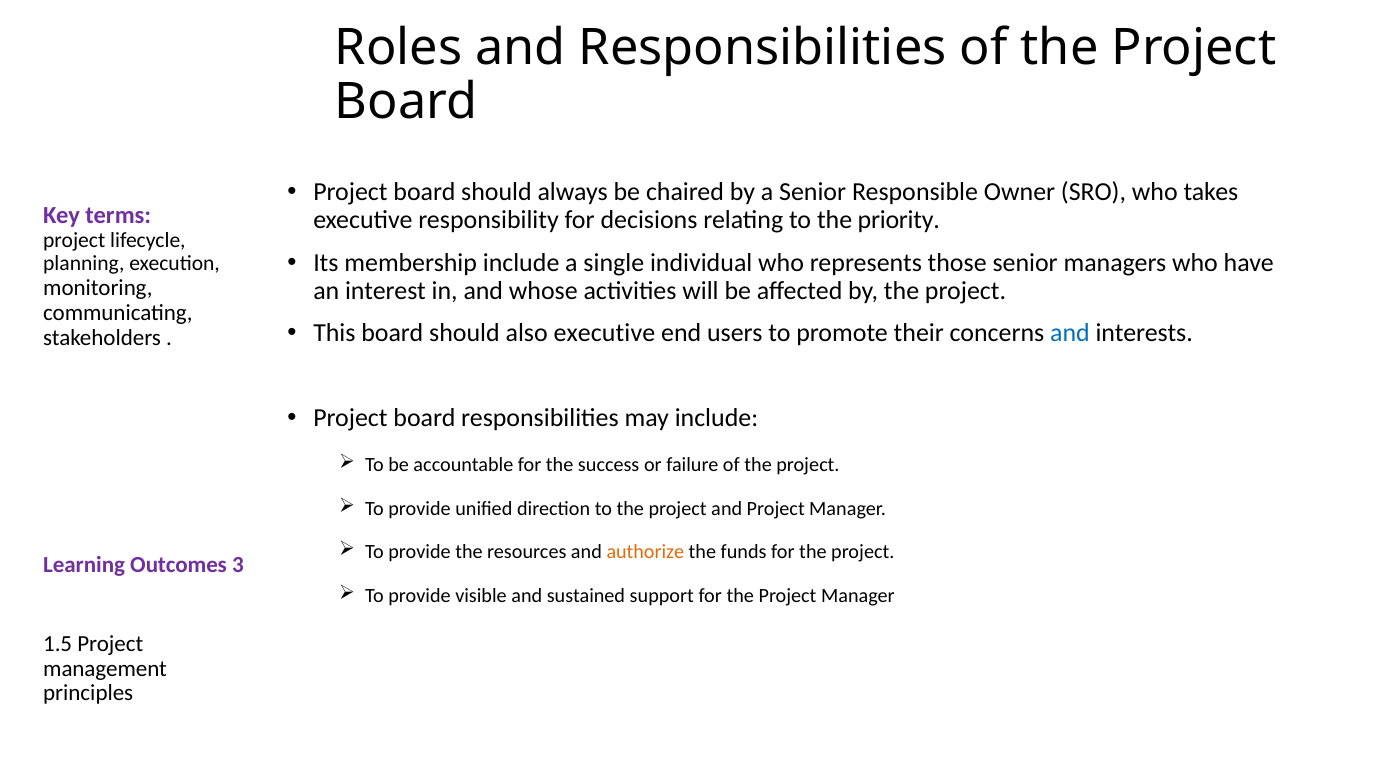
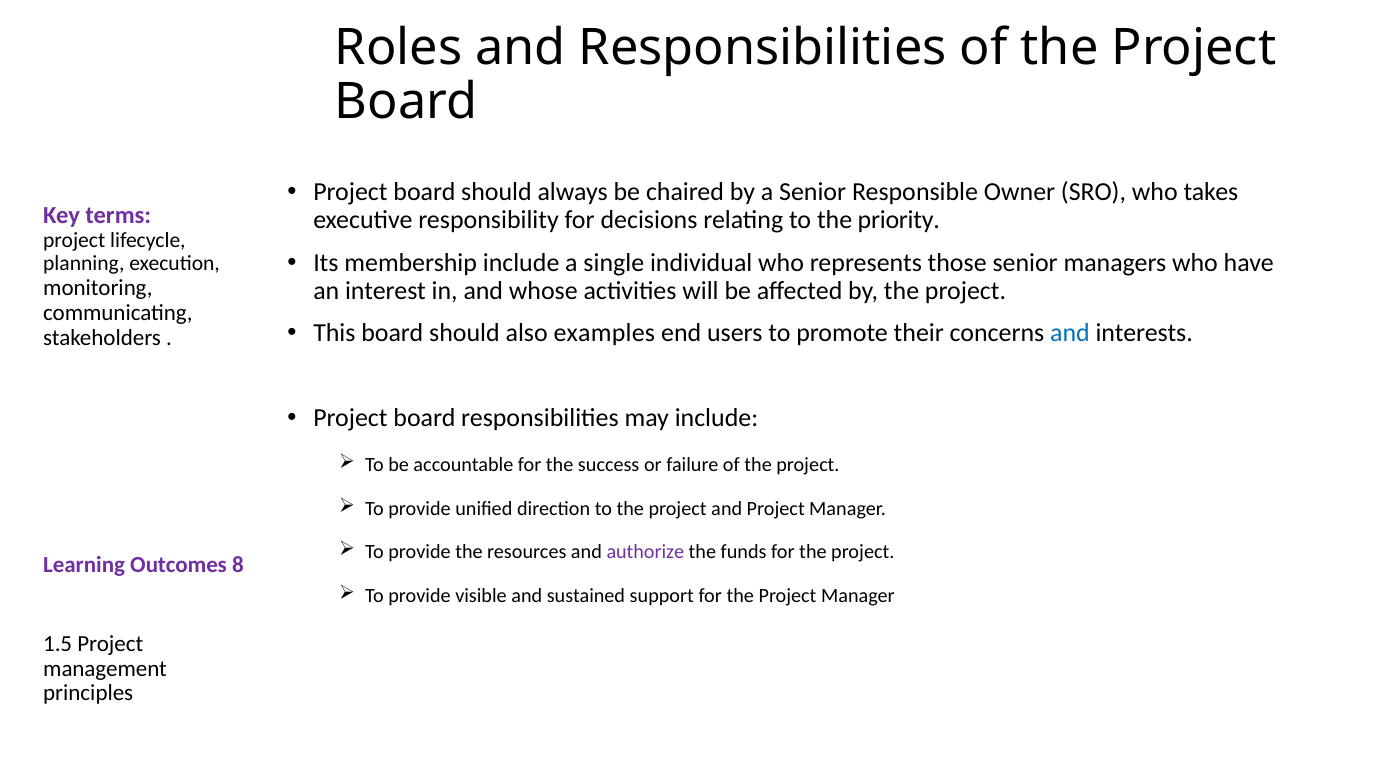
also executive: executive -> examples (604, 333)
authorize colour: orange -> purple (645, 552)
3: 3 -> 8 (238, 565)
